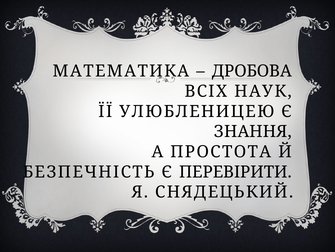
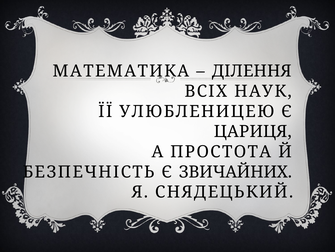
ДРОБОВА: ДРОБОВА -> ДІЛЕННЯ (252, 71)
ЗНАННЯ: ЗНАННЯ -> ЦАРИЦЯ (253, 131)
ПЕРЕВІРИТИ: ПЕРЕВІРИТИ -> ЗВИЧАЙНИХ (235, 171)
